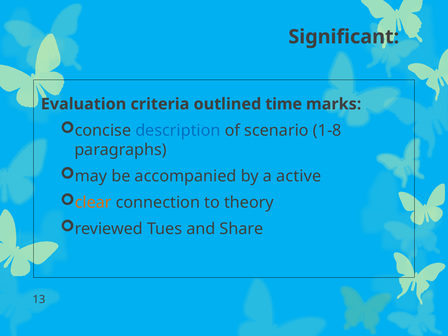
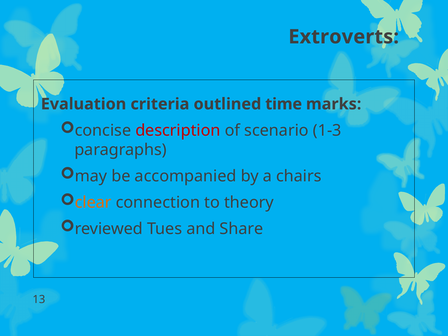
Significant: Significant -> Extroverts (344, 37)
description colour: blue -> red (178, 130)
1-8: 1-8 -> 1-3 (327, 130)
active: active -> chairs (299, 176)
